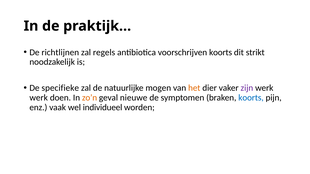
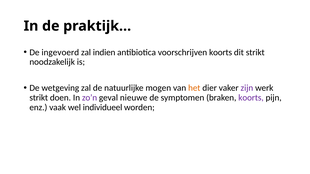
richtlijnen: richtlijnen -> ingevoerd (60, 52)
regels: regels -> indien (104, 52)
specifieke: specifieke -> wetgeving (60, 88)
werk: werk -> strikt (39, 98)
zo’n colour: orange -> purple (90, 98)
koorts colour: blue -> purple (251, 98)
